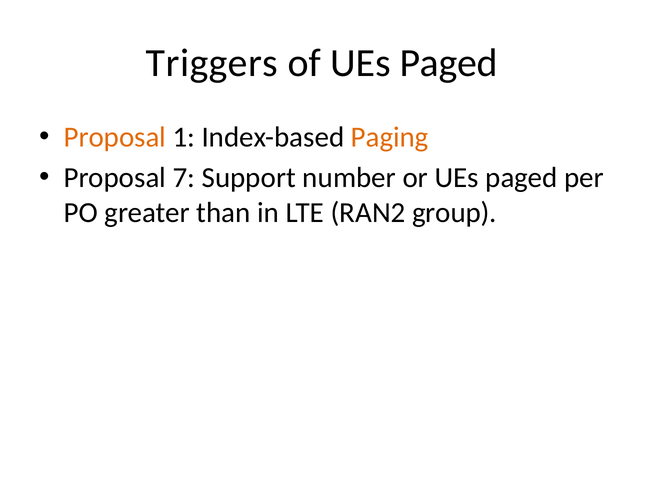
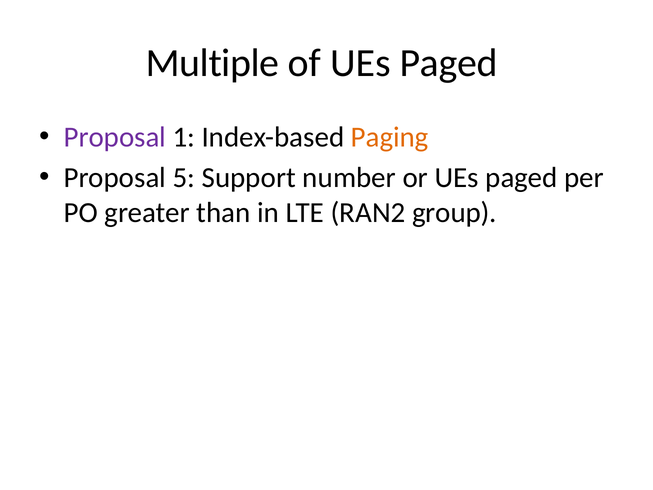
Triggers: Triggers -> Multiple (212, 63)
Proposal colour: orange -> purple (115, 137)
7: 7 -> 5 (184, 178)
